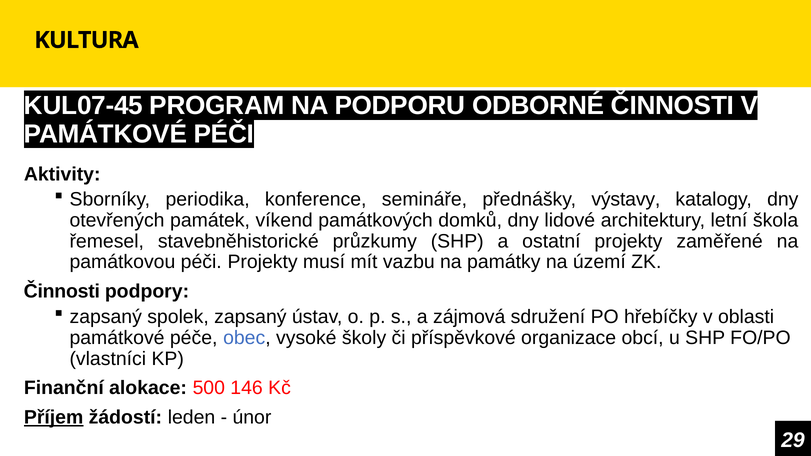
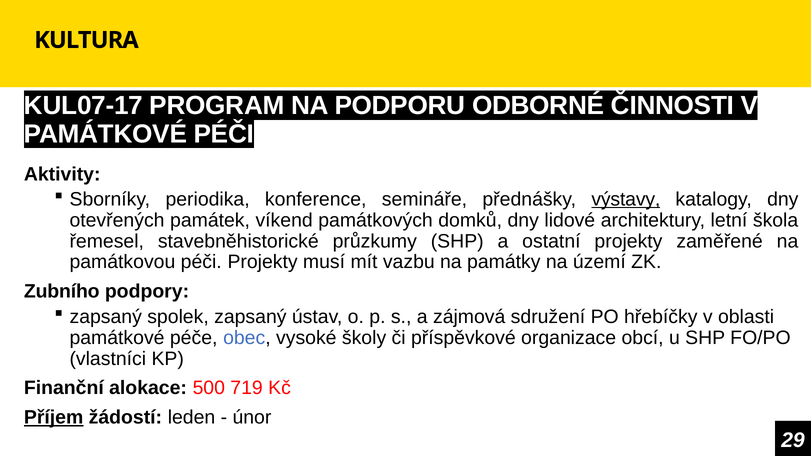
KUL07-45: KUL07-45 -> KUL07-17 (83, 106)
výstavy underline: none -> present (626, 199)
Činnosti: Činnosti -> Zubního (62, 292)
146: 146 -> 719 (247, 388)
